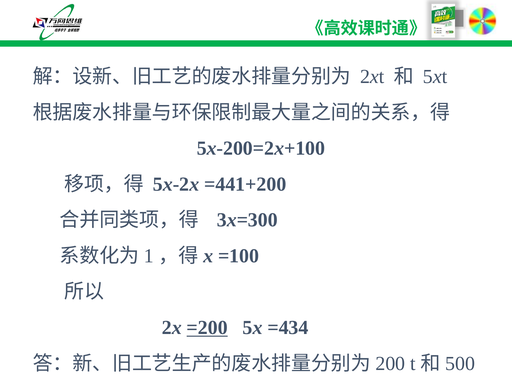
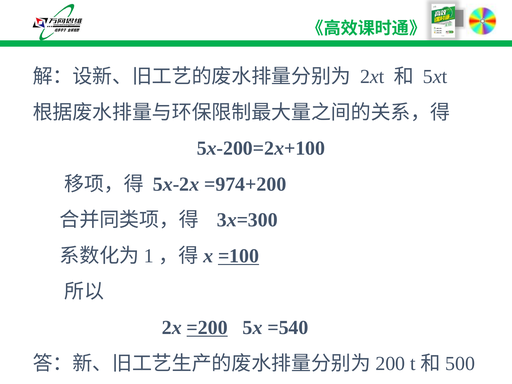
=441+200: =441+200 -> =974+200 (245, 184)
=100 underline: none -> present (239, 256)
=434: =434 -> =540 (288, 328)
